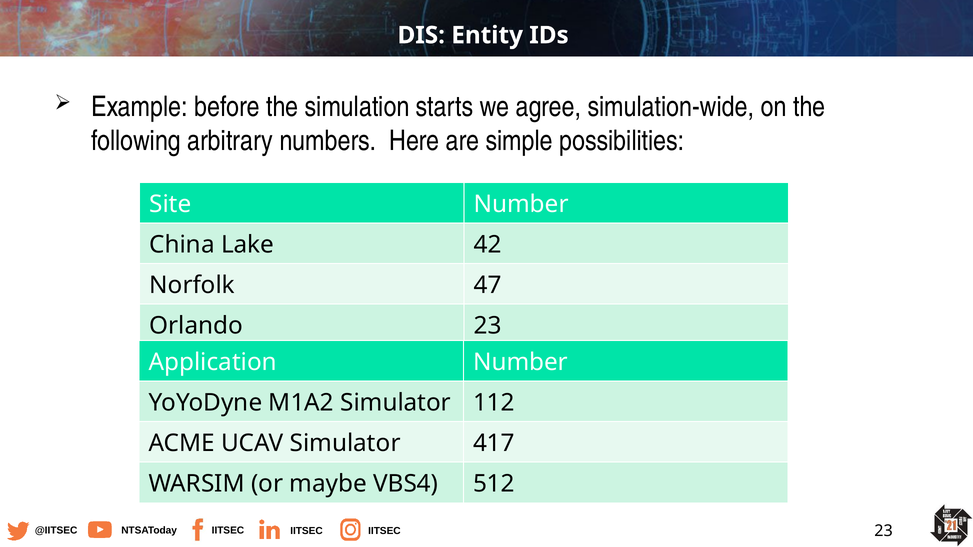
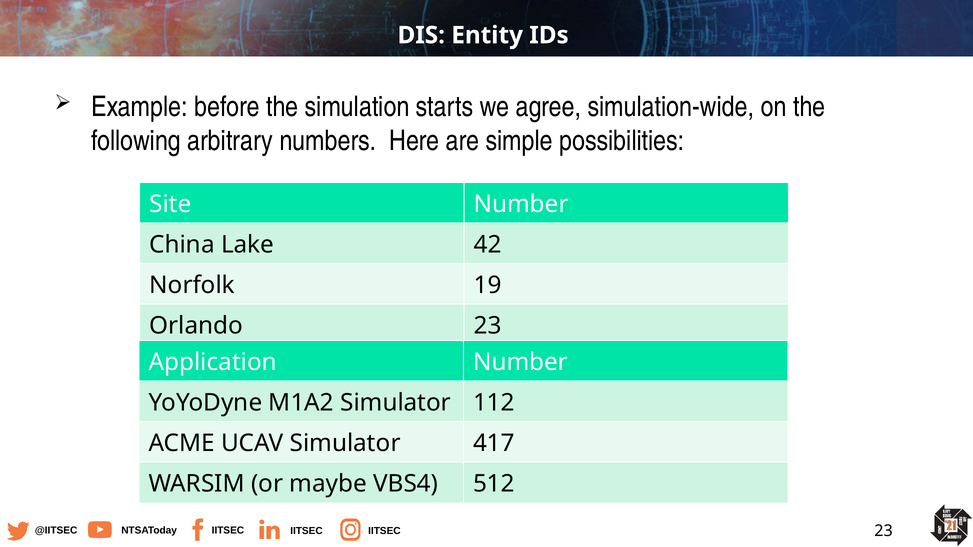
47: 47 -> 19 (488, 285)
